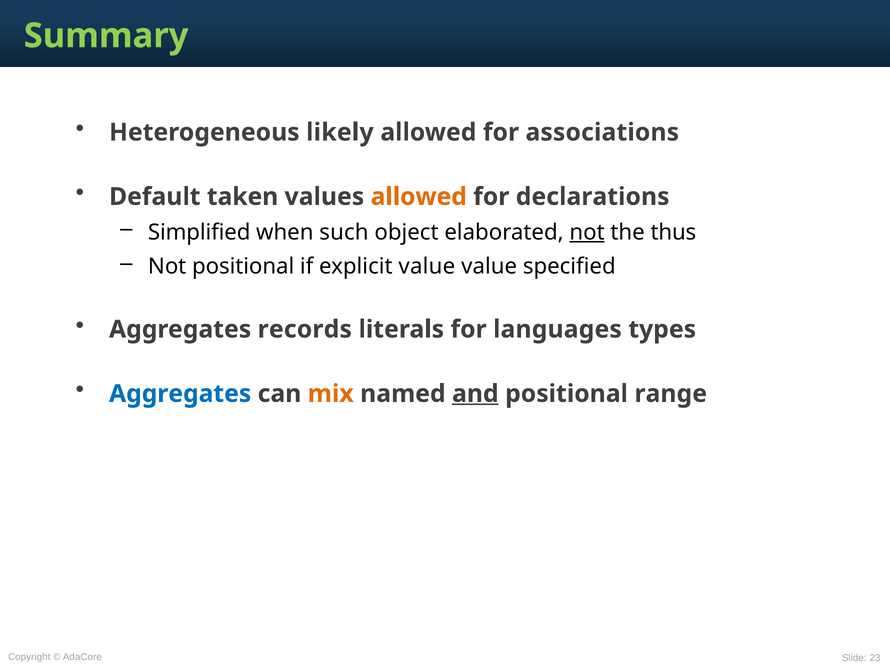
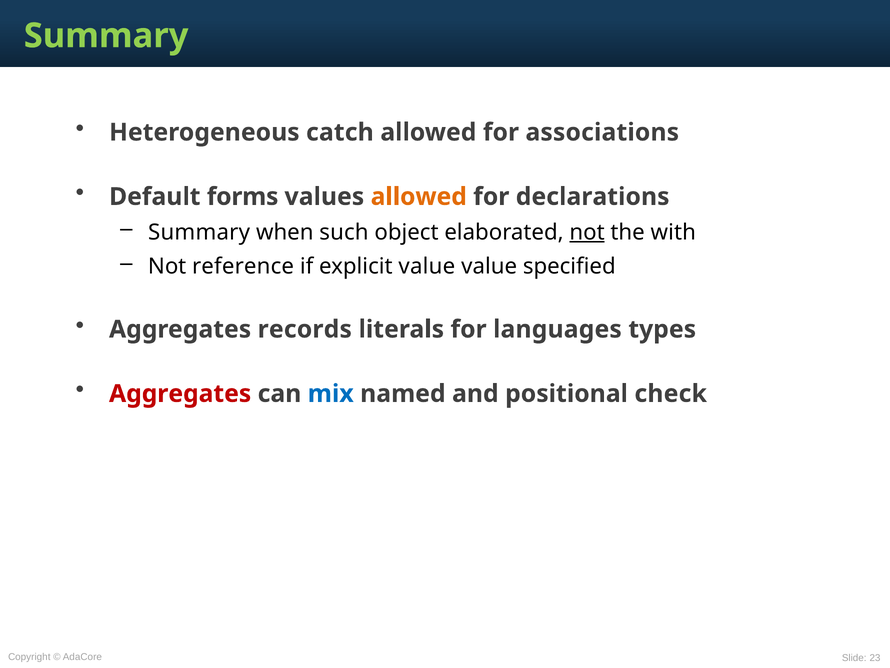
likely: likely -> catch (340, 132)
taken: taken -> forms (243, 197)
Simplified: Simplified -> Summary (199, 232)
thus: thus -> with (673, 232)
Not positional: positional -> reference (243, 266)
Aggregates colour: blue -> red (180, 393)
mix colour: orange -> blue (331, 393)
and underline: present -> none (475, 393)
range: range -> check (671, 393)
